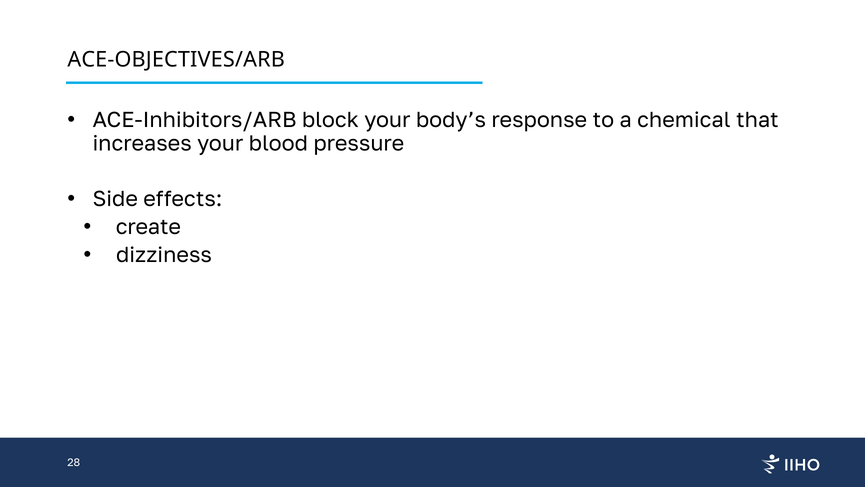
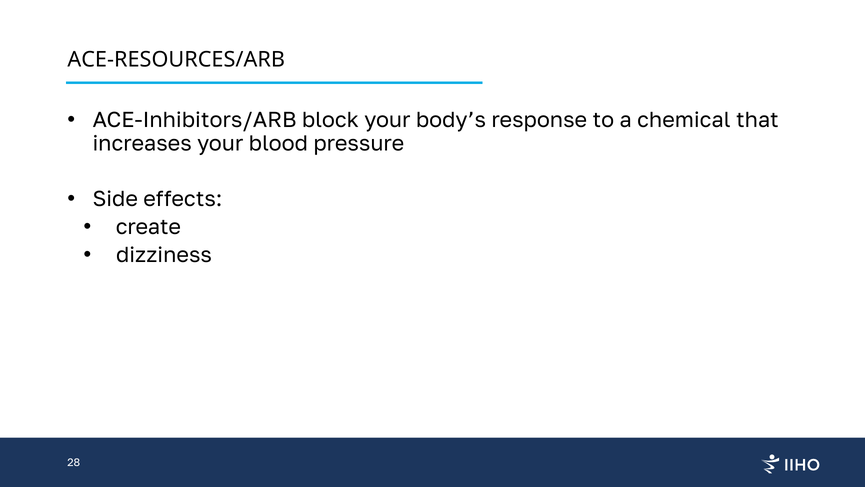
ACE-OBJECTIVES/ARB: ACE-OBJECTIVES/ARB -> ACE-RESOURCES/ARB (176, 59)
